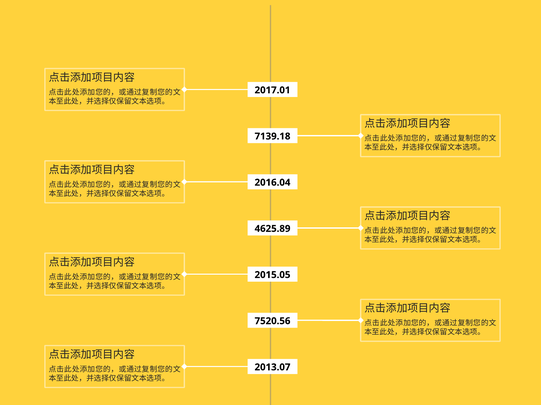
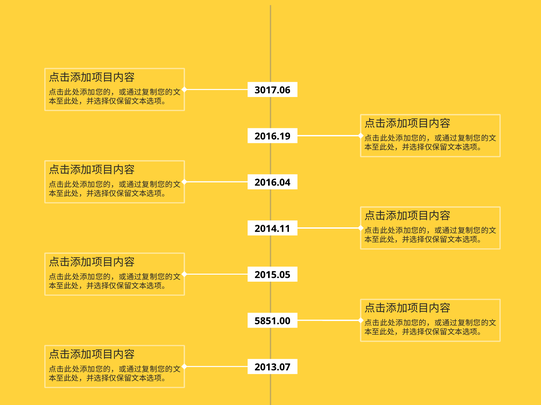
2017.01: 2017.01 -> 3017.06 (273, 90)
7139.18: 7139.18 -> 2016.19 (273, 137)
4625.89: 4625.89 -> 2014.11 (273, 229)
7520.56: 7520.56 -> 5851.00 (273, 322)
